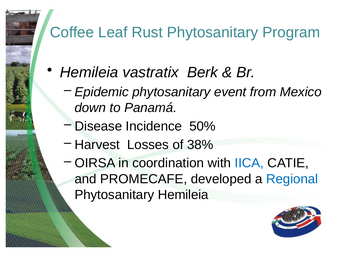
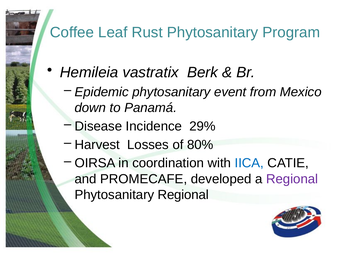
50%: 50% -> 29% (203, 126)
38%: 38% -> 80% (200, 145)
Regional colour: blue -> purple (292, 179)
Phytosanitary Hemileia: Hemileia -> Regional (183, 195)
